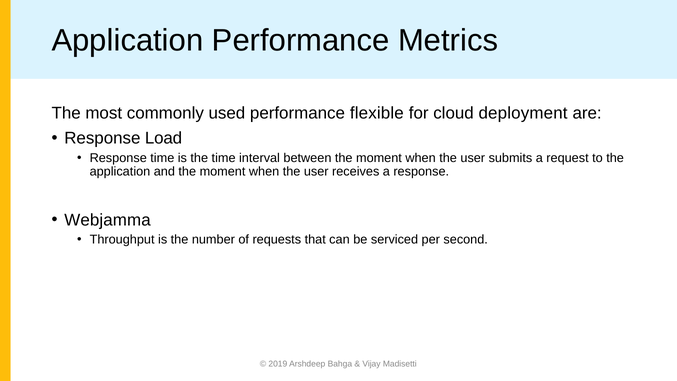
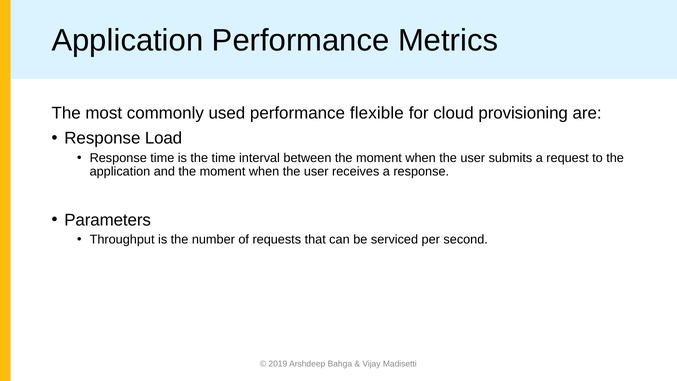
deployment: deployment -> provisioning (523, 113)
Webjamma: Webjamma -> Parameters (108, 220)
